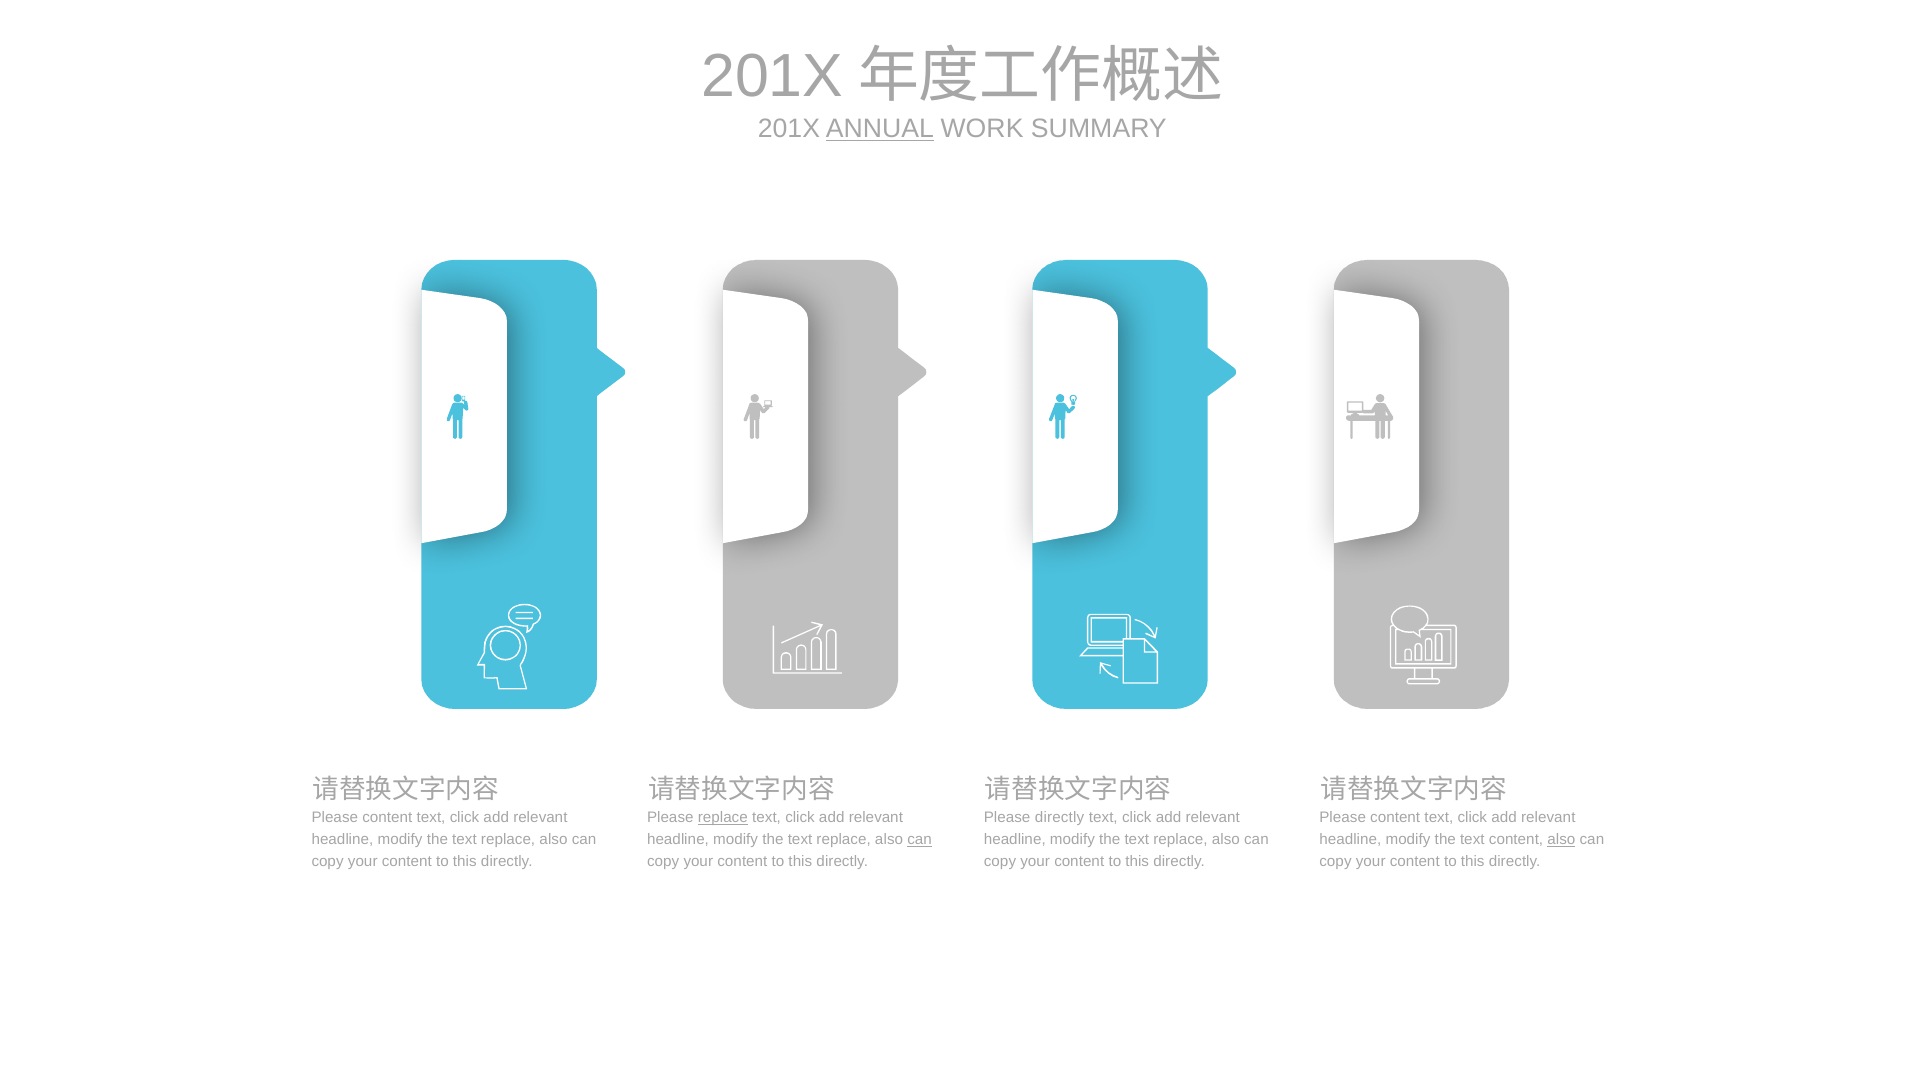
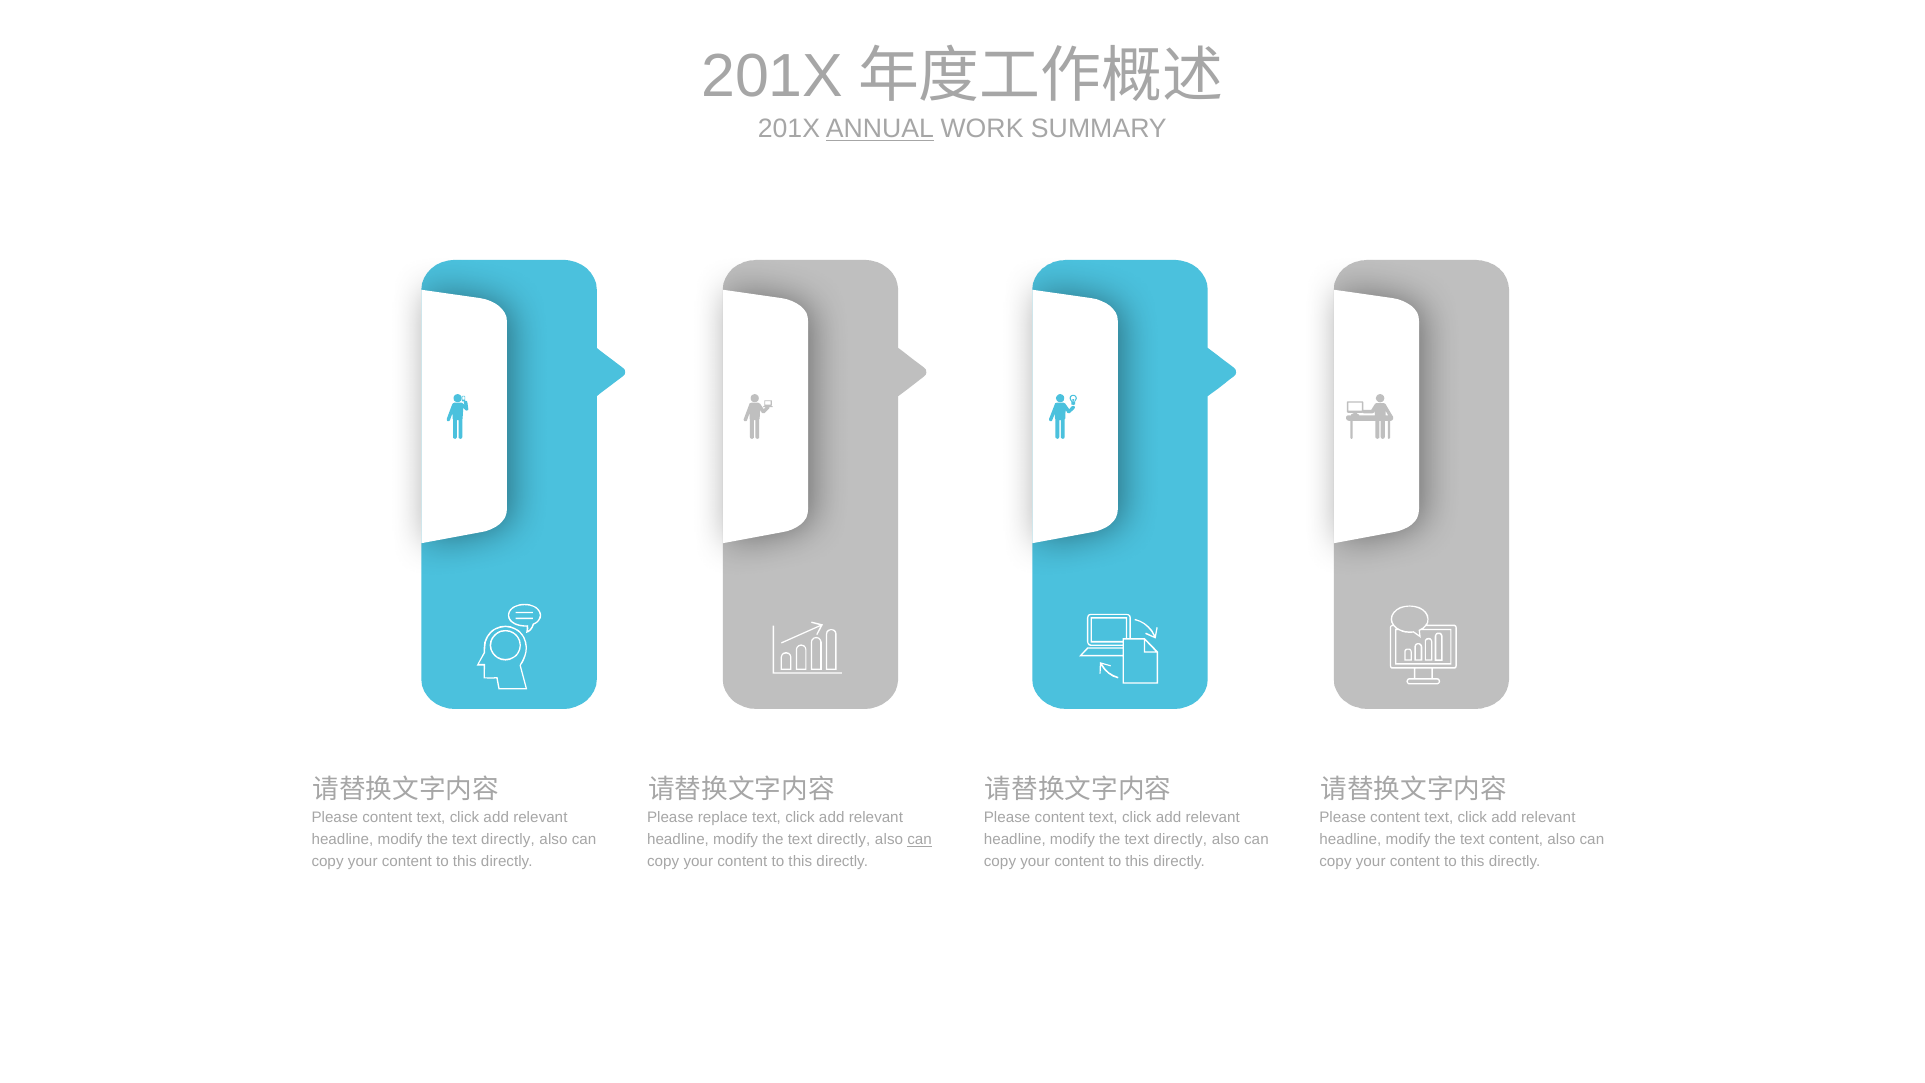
replace underline: present -> none (723, 818)
directly: directly -> content (1060, 818)
replace: replace -> directly (508, 839)
replace: replace -> directly (844, 839)
replace: replace -> directly (1180, 839)
also underline: present -> none (1561, 839)
